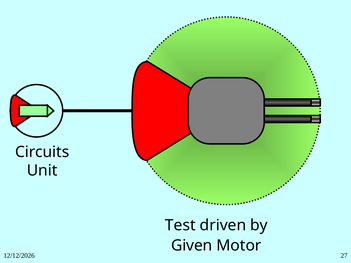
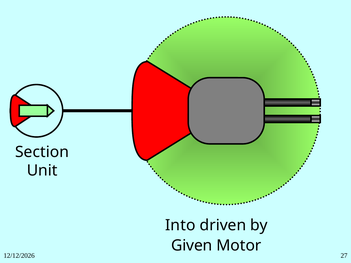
Circuits: Circuits -> Section (42, 152)
Test: Test -> Into (180, 225)
